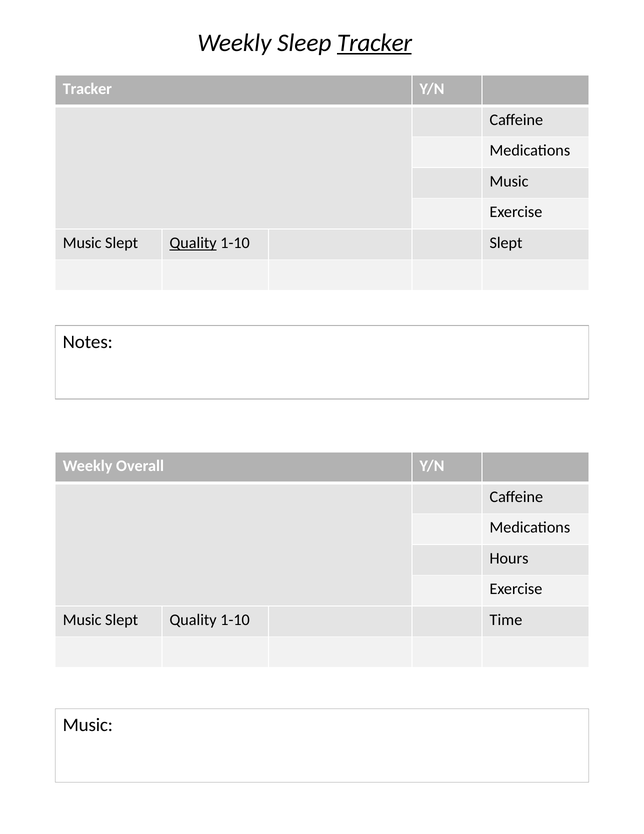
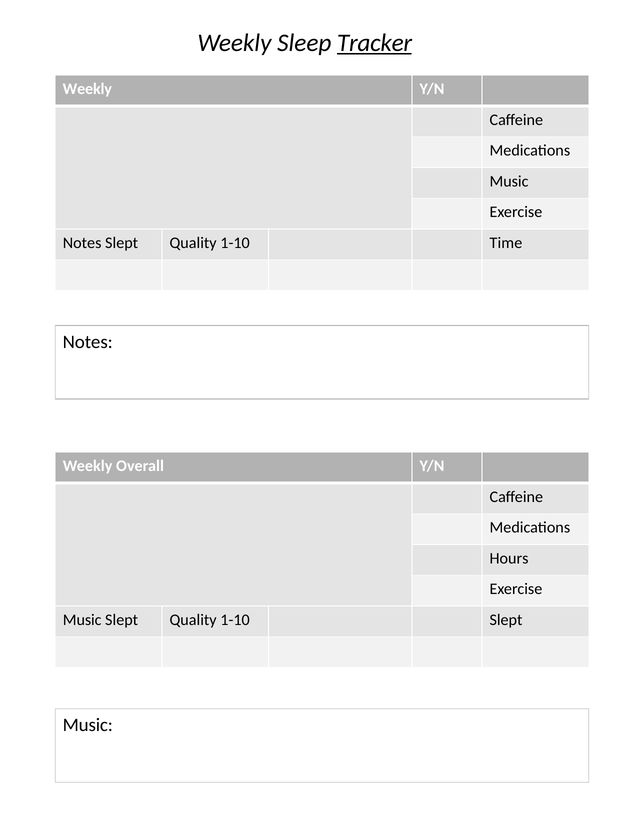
Tracker: Tracker -> Weekly (87, 89)
Music: Music -> Notes (82, 243)
Quality underline: present -> none (193, 243)
1-10 Slept: Slept -> Time (506, 243)
1-10 Time: Time -> Slept (506, 619)
